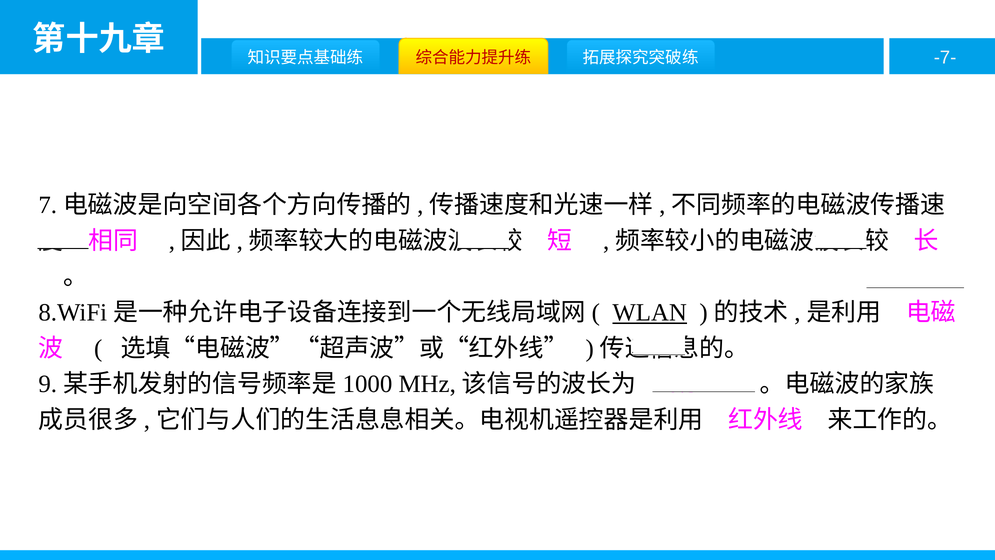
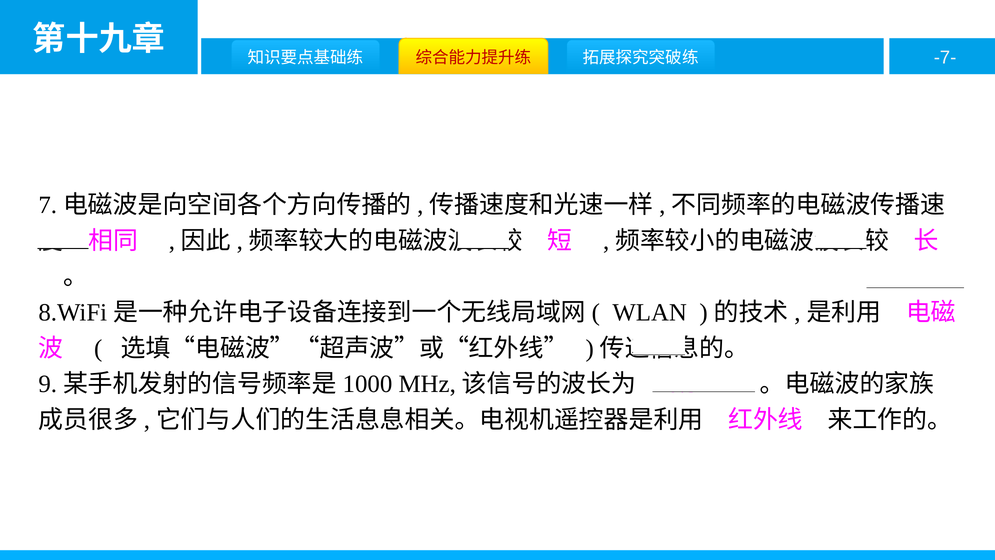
WLAN underline: present -> none (650, 312)
